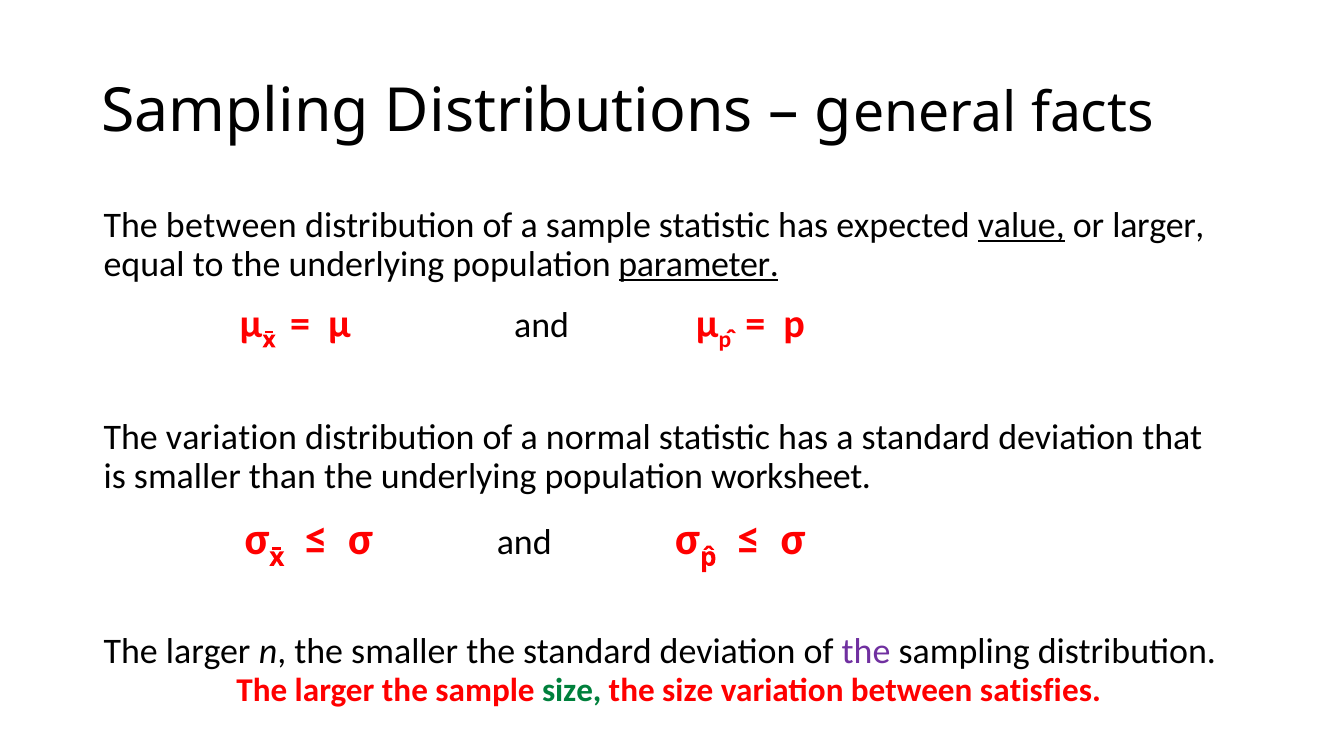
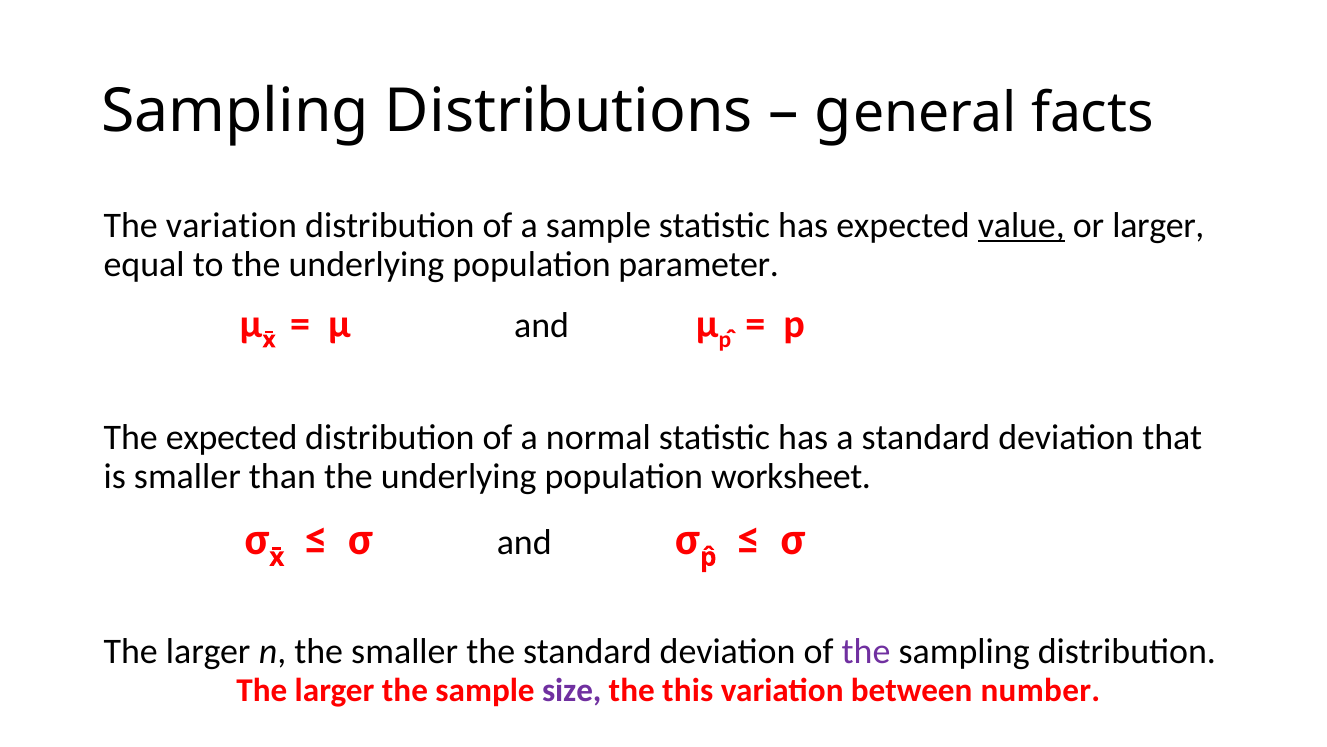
The between: between -> variation (231, 225)
parameter underline: present -> none (699, 264)
The variation: variation -> expected (232, 437)
size colour: green -> purple (572, 690)
the size: size -> this (688, 690)
satisfies: satisfies -> number (1040, 690)
